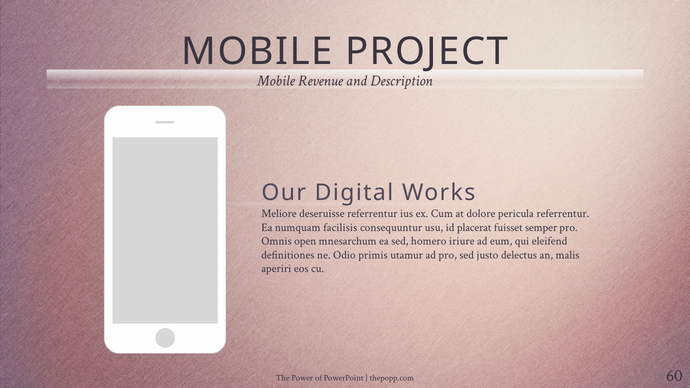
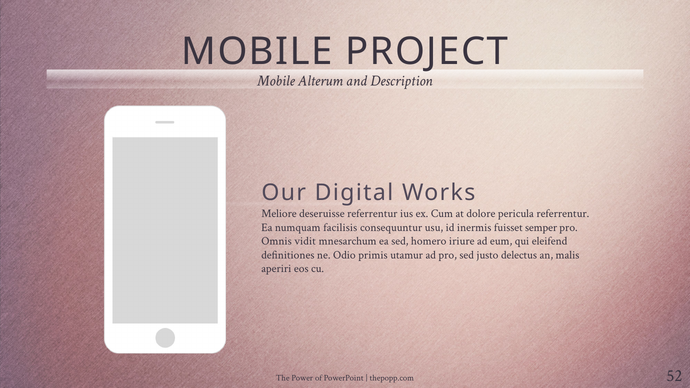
Revenue: Revenue -> Alterum (320, 81)
placerat: placerat -> inermis (474, 227)
open: open -> vidit (305, 241)
60: 60 -> 52 (674, 376)
